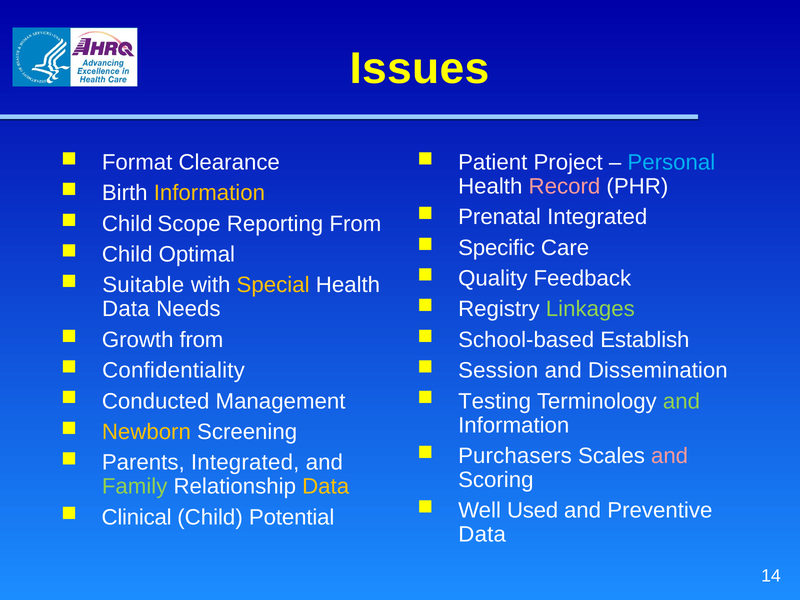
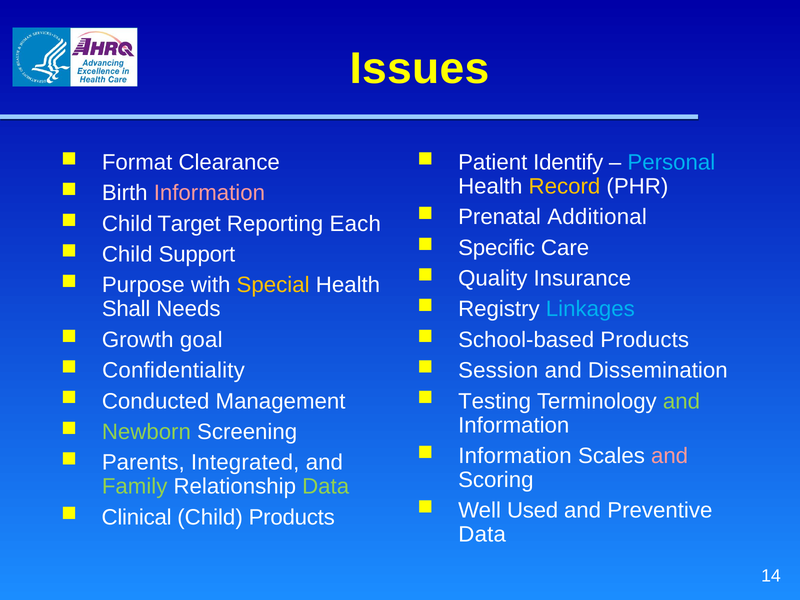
Project: Project -> Identify (568, 162)
Record colour: pink -> yellow (564, 186)
Information colour: yellow -> pink (209, 193)
Prenatal Integrated: Integrated -> Additional (597, 217)
Scope: Scope -> Target (189, 224)
Reporting From: From -> Each (355, 224)
Optimal: Optimal -> Support (197, 254)
Feedback: Feedback -> Insurance (582, 278)
Suitable: Suitable -> Purpose (143, 285)
Linkages colour: light green -> light blue (590, 309)
Data: Data -> Shall (126, 309)
Growth from: from -> goal (201, 340)
School-based Establish: Establish -> Products (645, 340)
Newborn colour: yellow -> light green (146, 432)
Purchasers: Purchasers -> Information (515, 456)
Data colour: yellow -> light green (326, 487)
Child Potential: Potential -> Products (292, 517)
